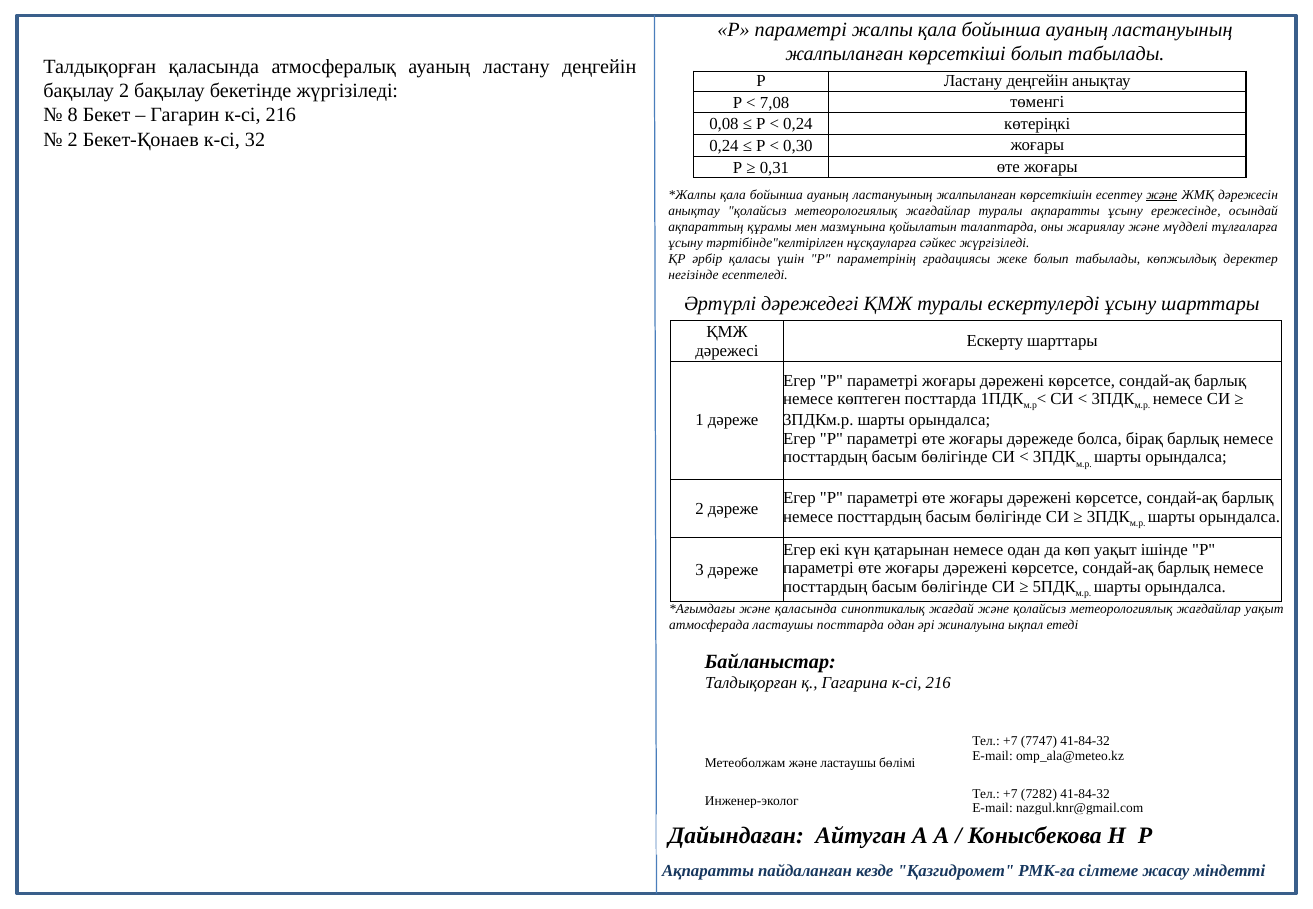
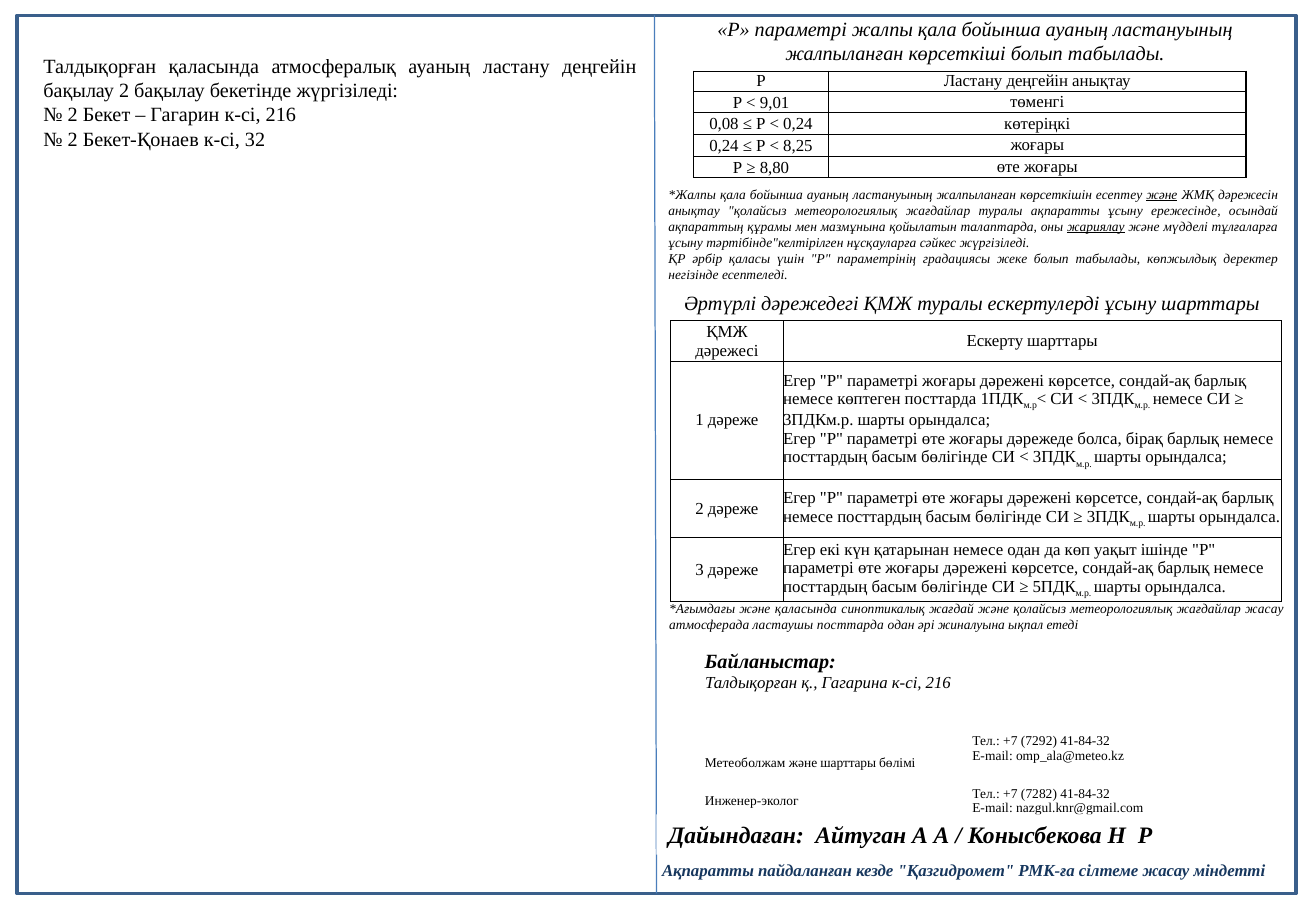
7,08: 7,08 -> 9,01 (775, 103)
8: 8 -> 2 (73, 115)
0,30: 0,30 -> 8,25 (798, 146)
0,31: 0,31 -> 8,80 (774, 168)
жариялау underline: none -> present (1096, 227)
жағдайлар уақыт: уақыт -> жасау (1264, 609)
7747: 7747 -> 7292 (1039, 741)
және ластаушы: ластаушы -> шарттары (848, 764)
